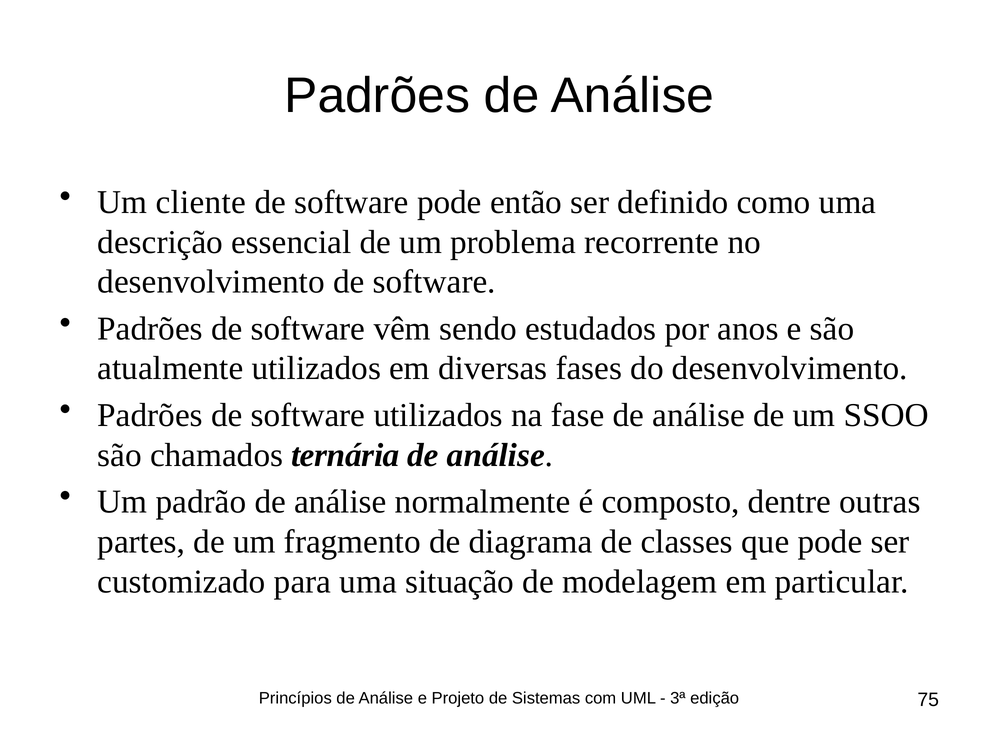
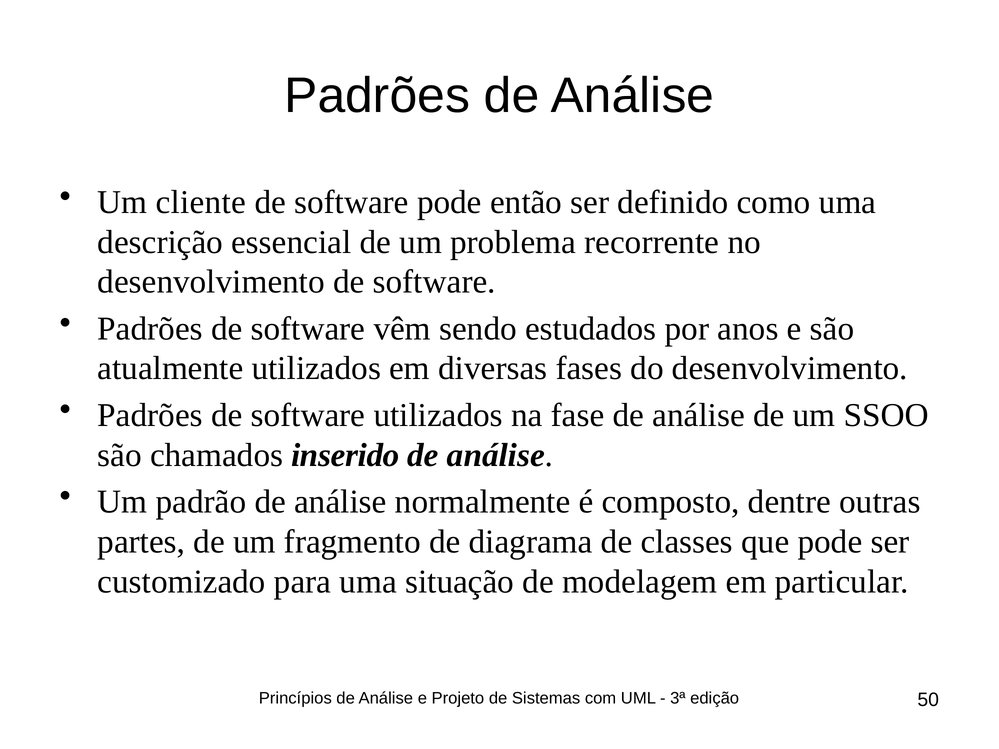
ternária: ternária -> inserido (345, 455)
75: 75 -> 50 (928, 700)
